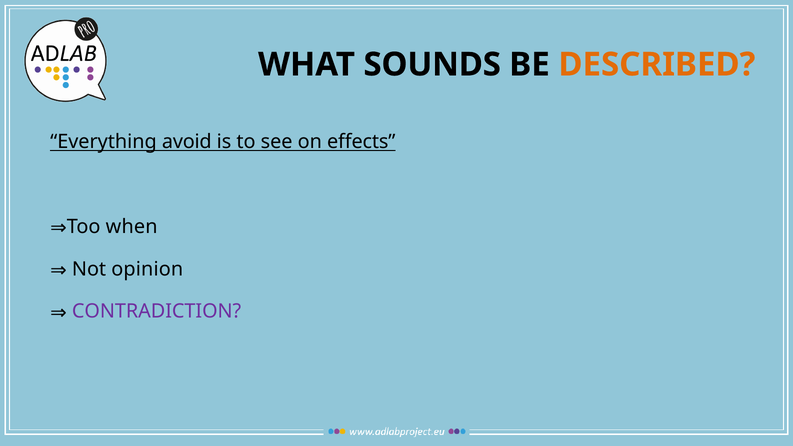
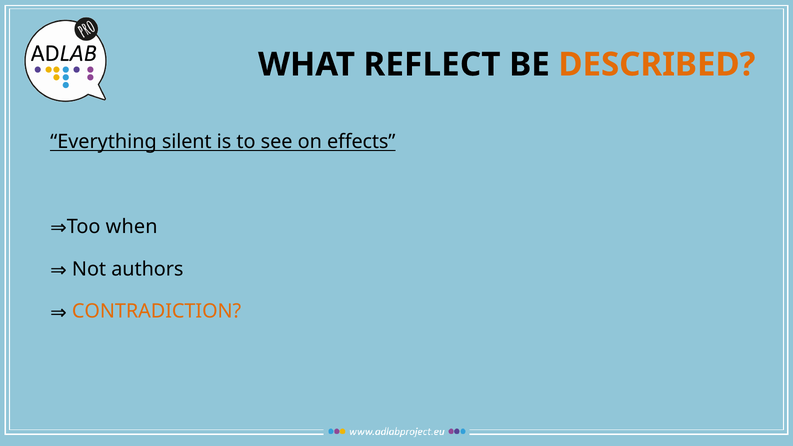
SOUNDS: SOUNDS -> REFLECT (432, 65)
avoid: avoid -> silent (187, 142)
opinion: opinion -> authors (147, 269)
CONTRADICTION colour: purple -> orange (157, 311)
